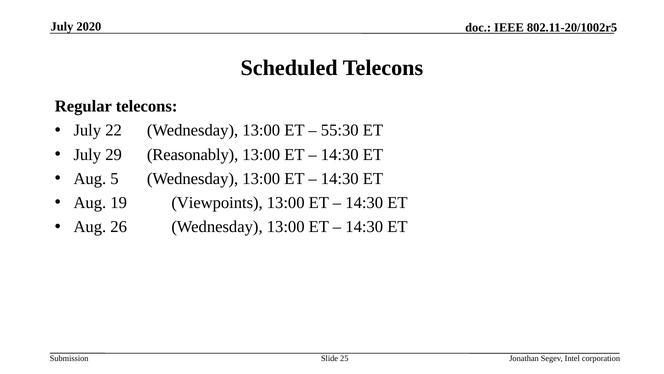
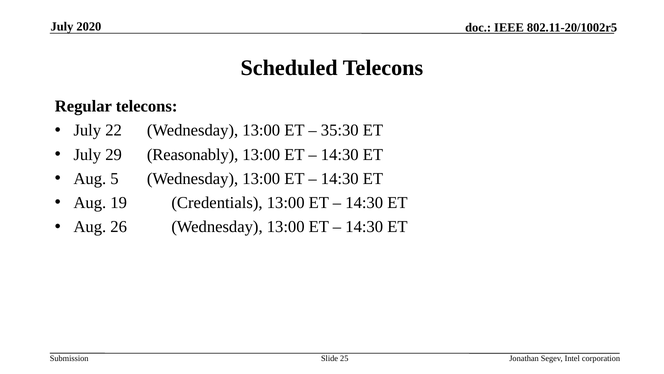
55:30: 55:30 -> 35:30 (340, 130)
Viewpoints: Viewpoints -> Credentials (217, 203)
